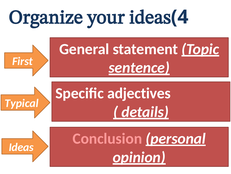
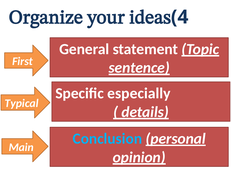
adjectives: adjectives -> especially (139, 93)
Conclusion colour: pink -> light blue (107, 138)
Ideas: Ideas -> Main (21, 147)
